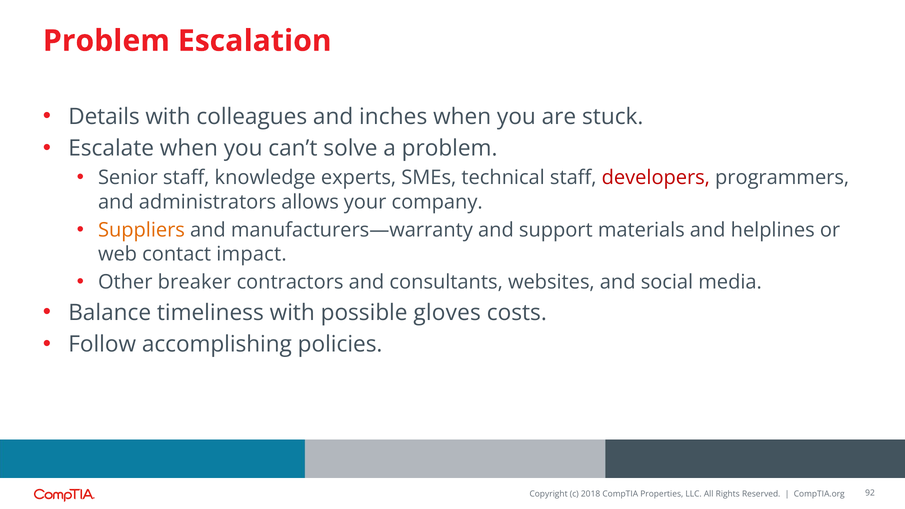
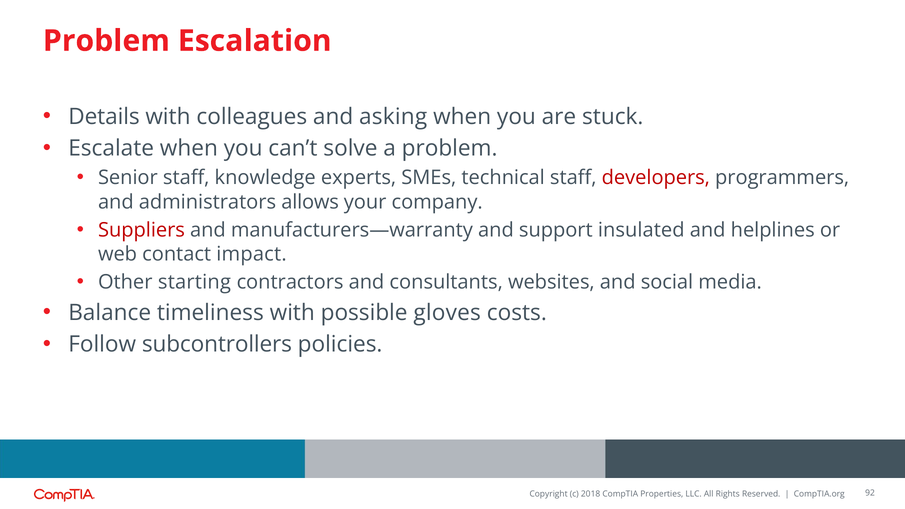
inches: inches -> asking (393, 117)
Suppliers colour: orange -> red (141, 230)
materials: materials -> insulated (641, 230)
breaker: breaker -> starting (194, 282)
accomplishing: accomplishing -> subcontrollers (217, 344)
